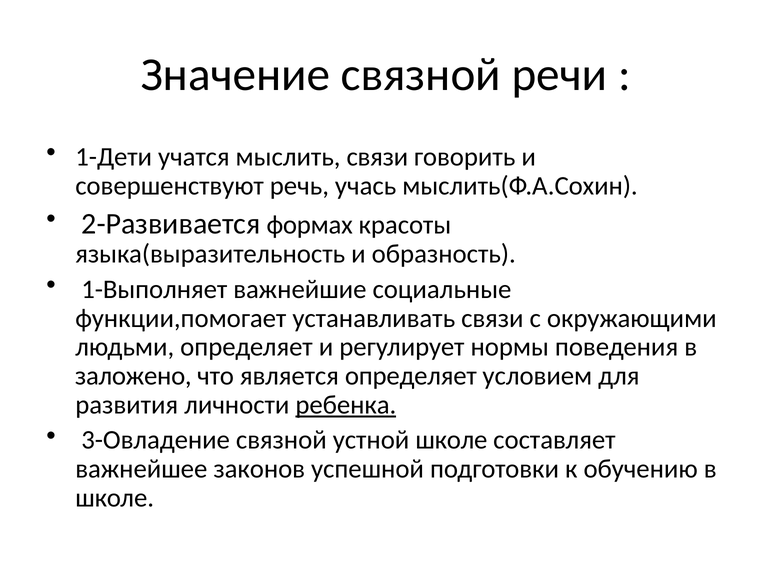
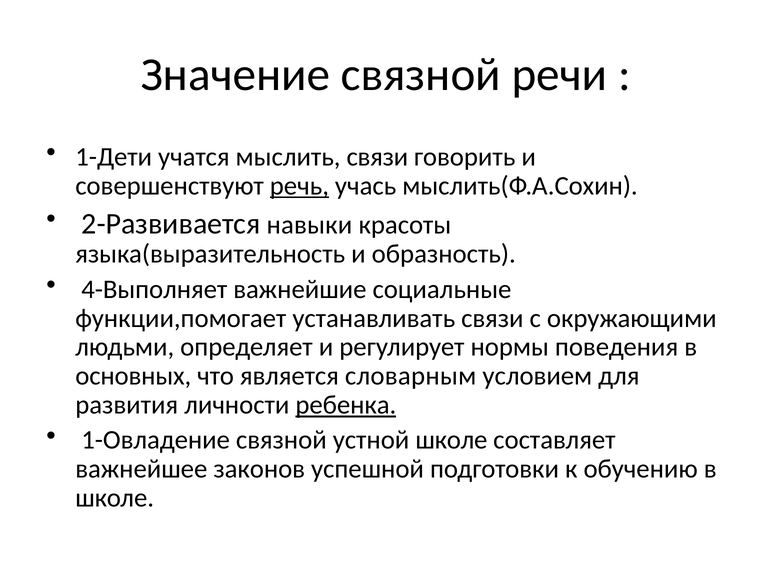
речь underline: none -> present (299, 186)
формах: формах -> навыки (309, 225)
1-Выполняет: 1-Выполняет -> 4-Выполняет (154, 289)
заложено: заложено -> основных (133, 376)
является определяет: определяет -> словарным (411, 376)
3-Овладение: 3-Овладение -> 1-Овладение (156, 440)
